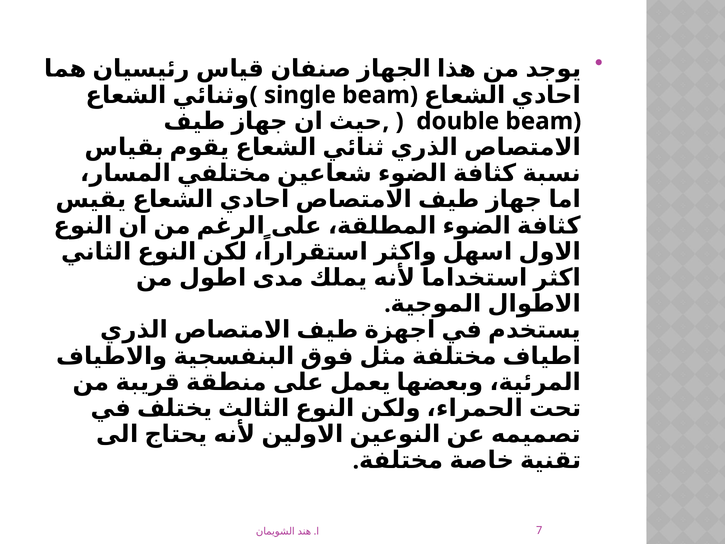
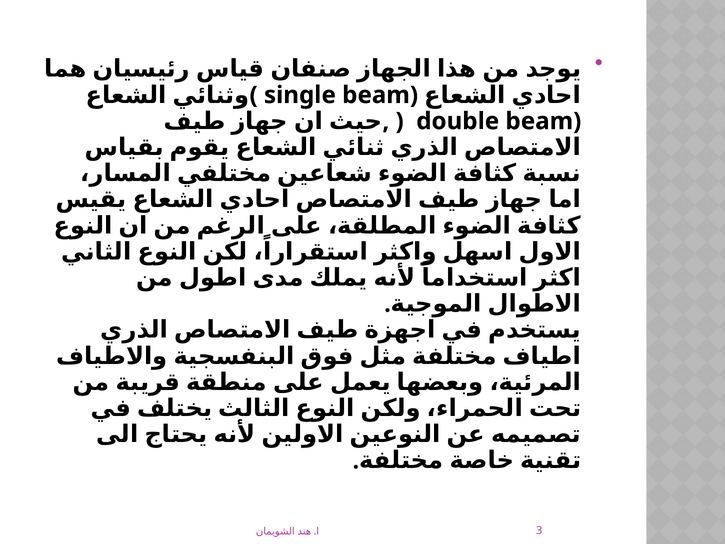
7: 7 -> 3 (539, 530)
